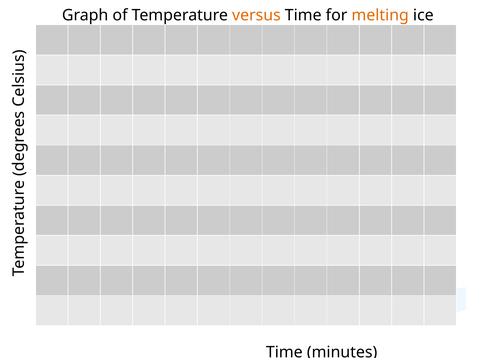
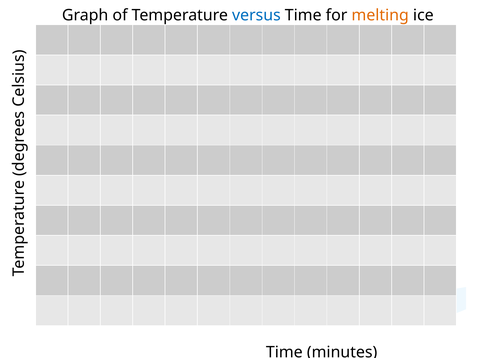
versus colour: orange -> blue (256, 15)
